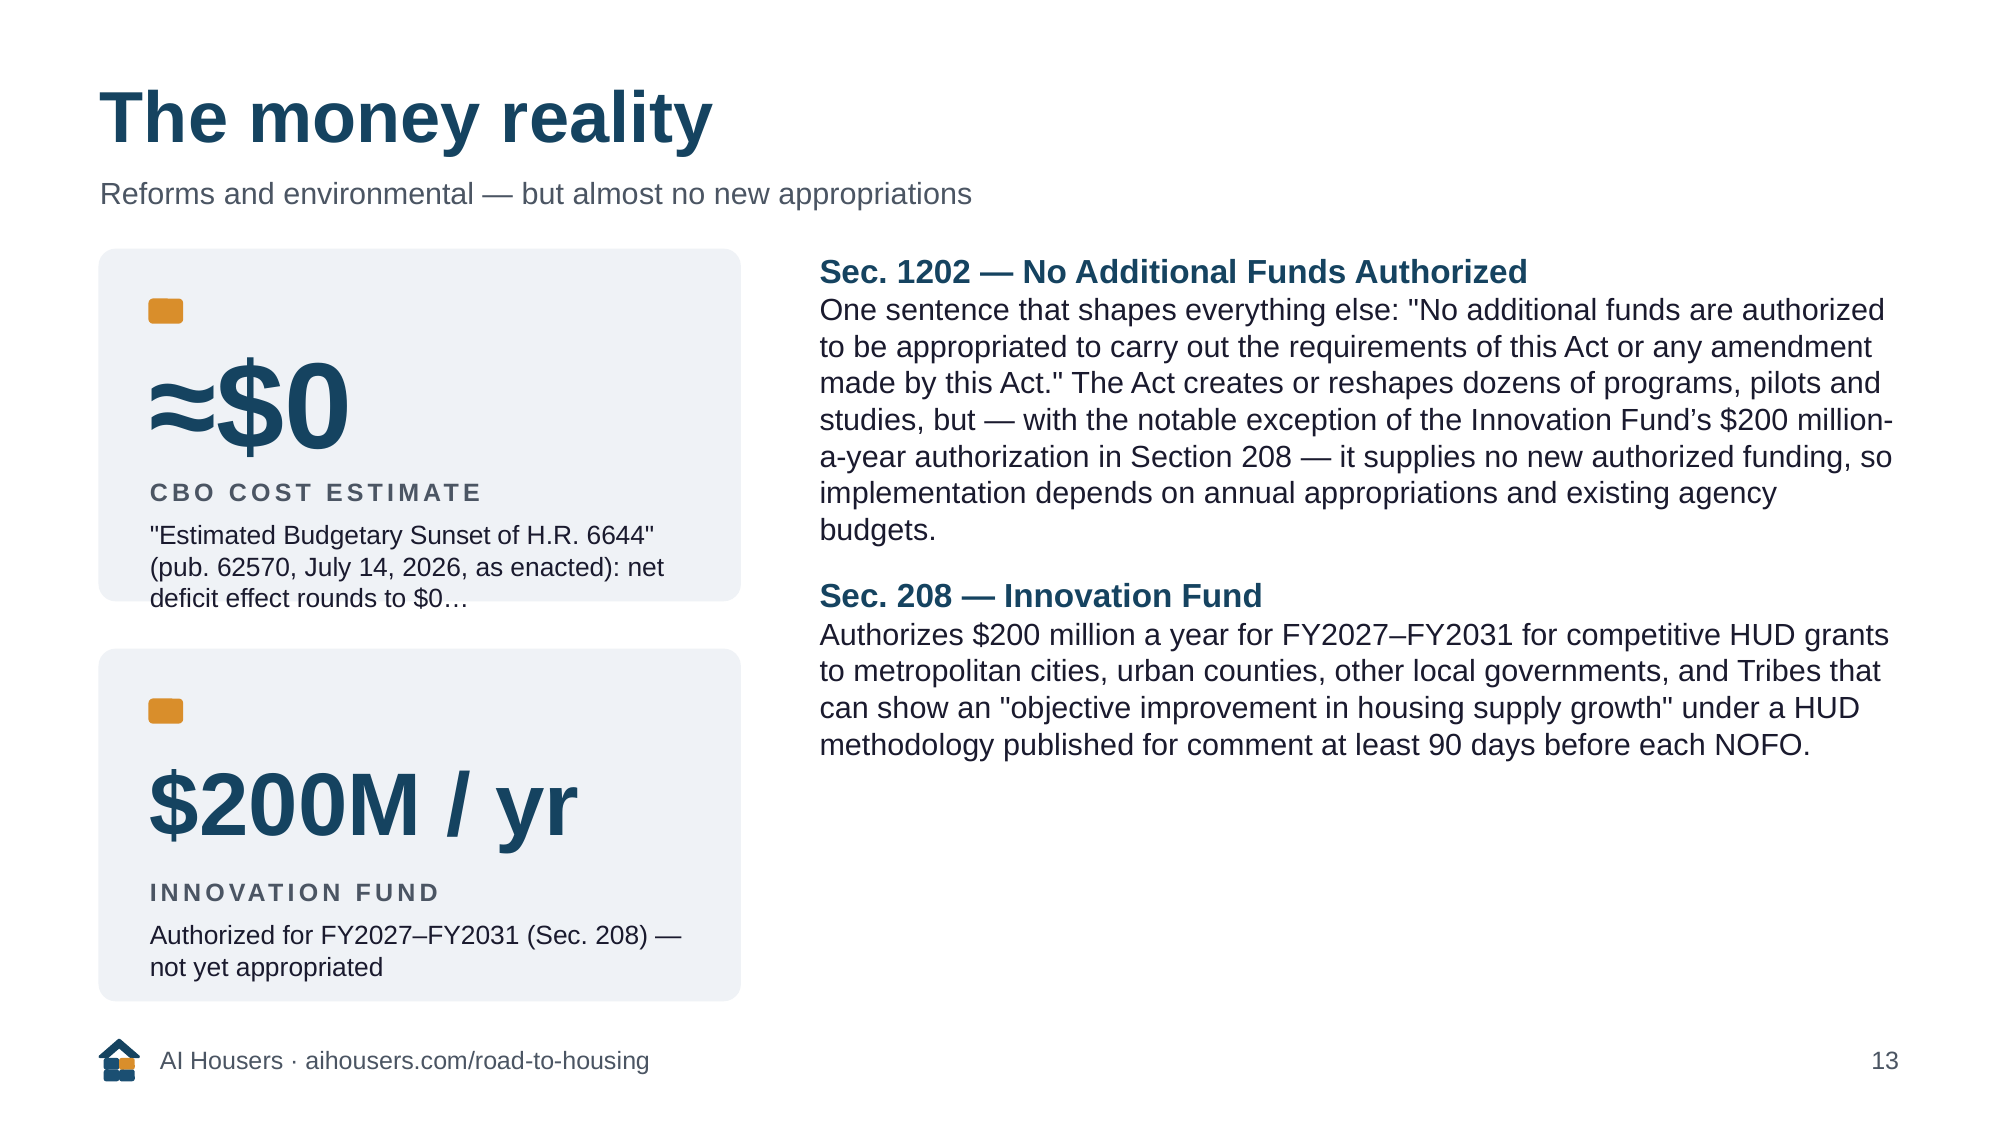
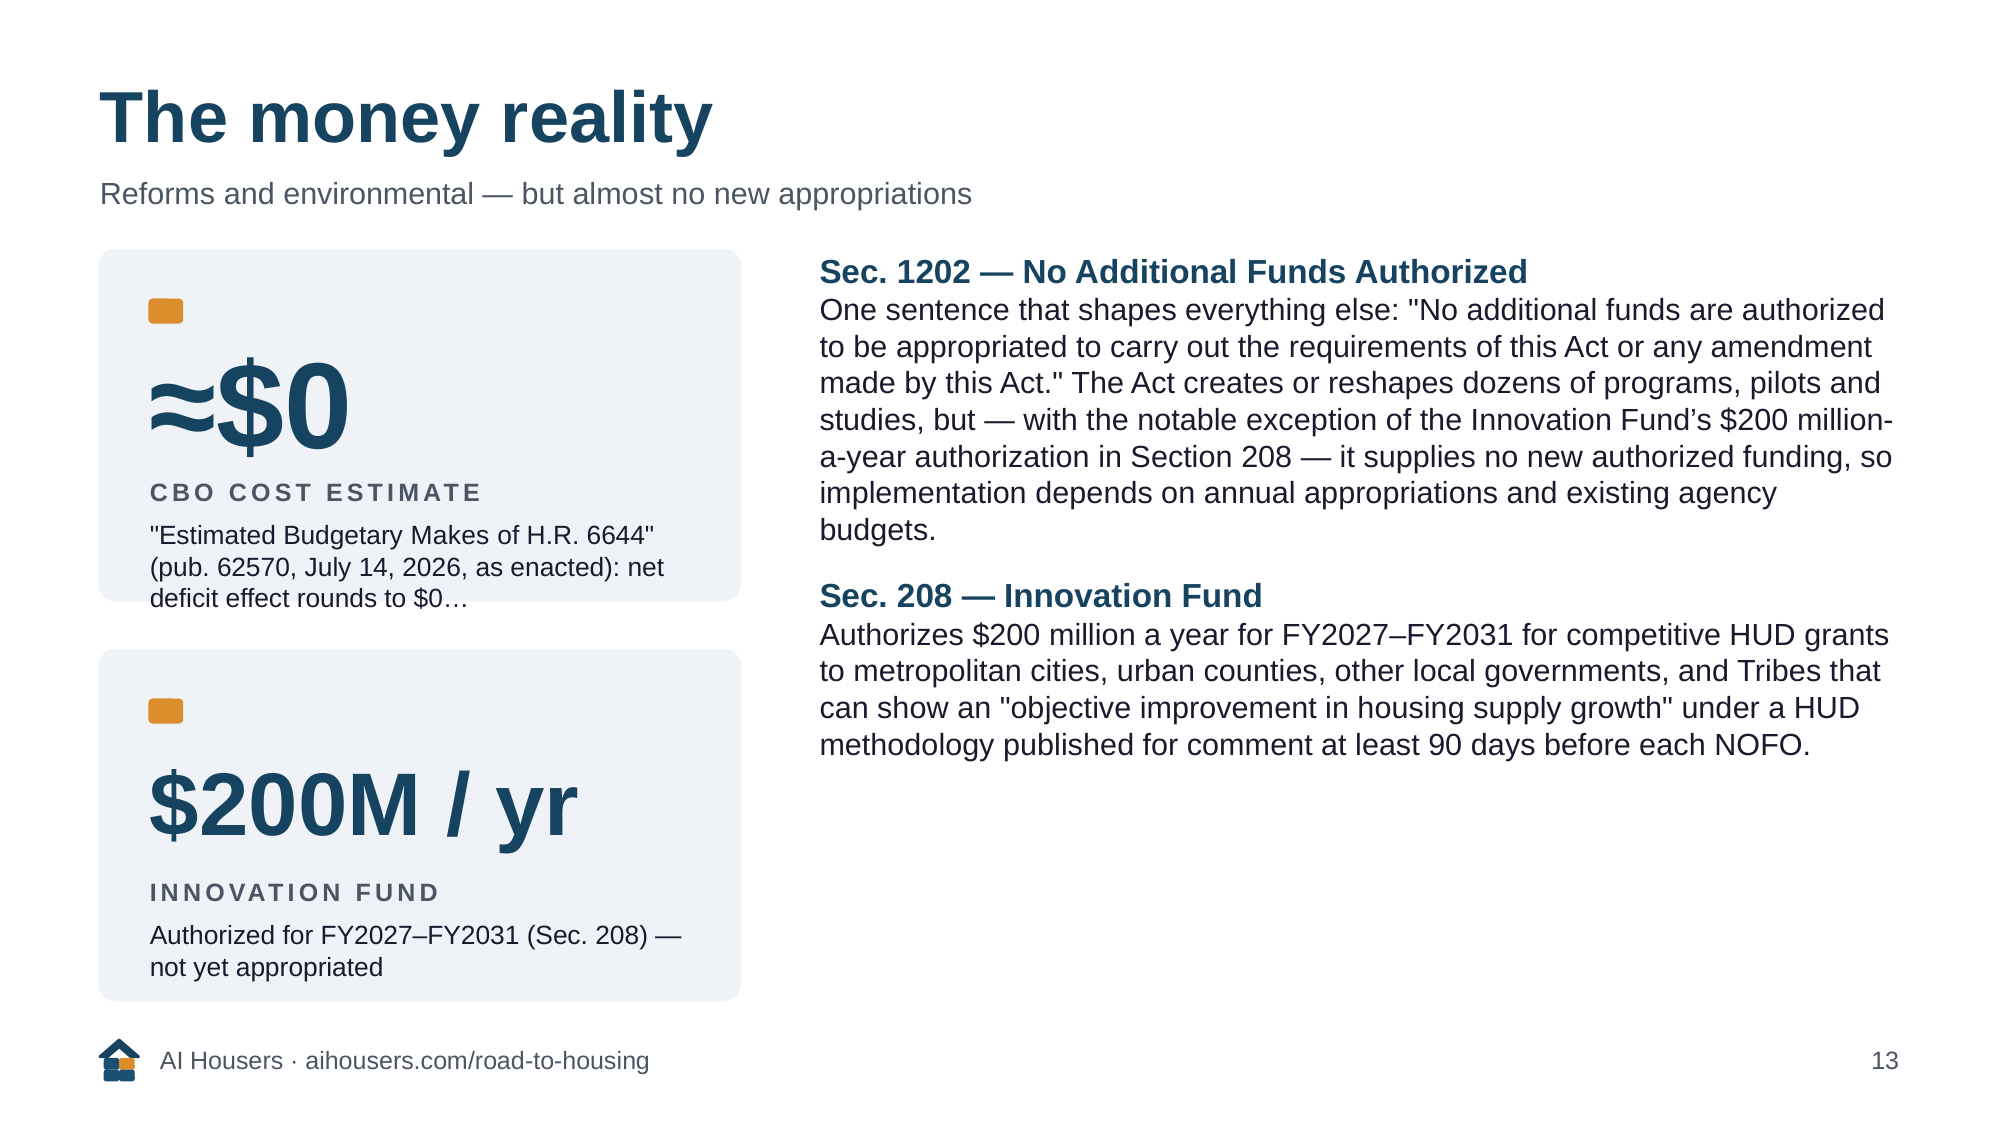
Sunset: Sunset -> Makes (450, 535)
